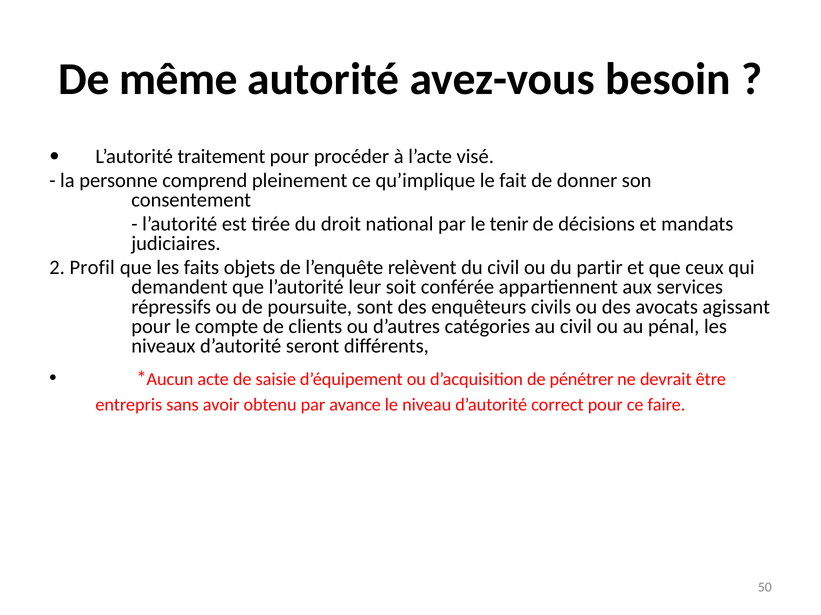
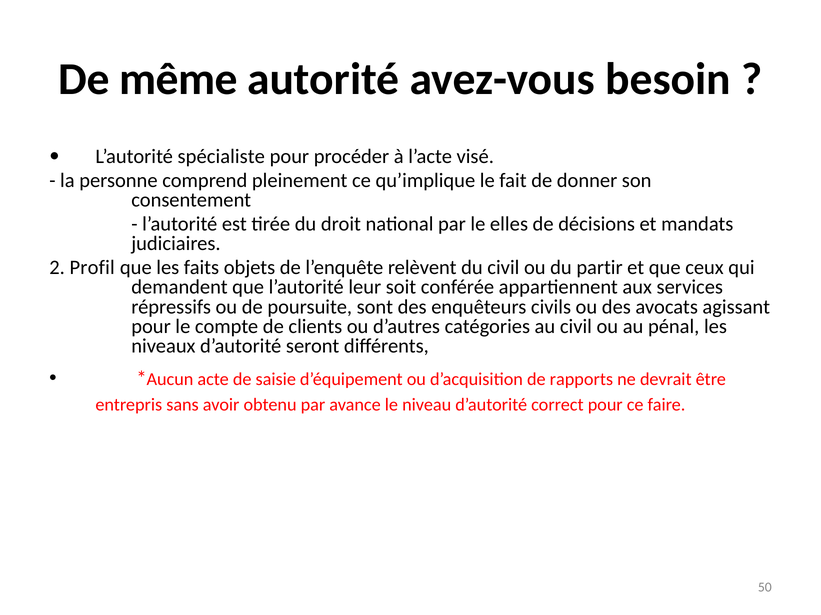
traitement: traitement -> spécialiste (221, 157)
tenir: tenir -> elles (509, 224)
pénétrer: pénétrer -> rapports (581, 380)
